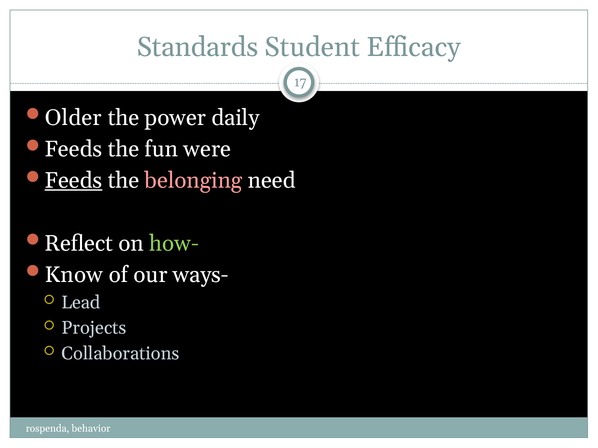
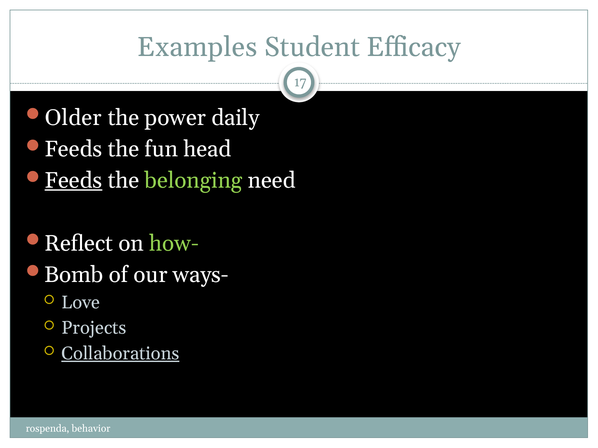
Standards: Standards -> Examples (197, 47)
were: were -> head (207, 149)
belonging colour: pink -> light green (194, 181)
Know: Know -> Bomb (74, 275)
Lead: Lead -> Love (81, 303)
Collaborations underline: none -> present (120, 354)
